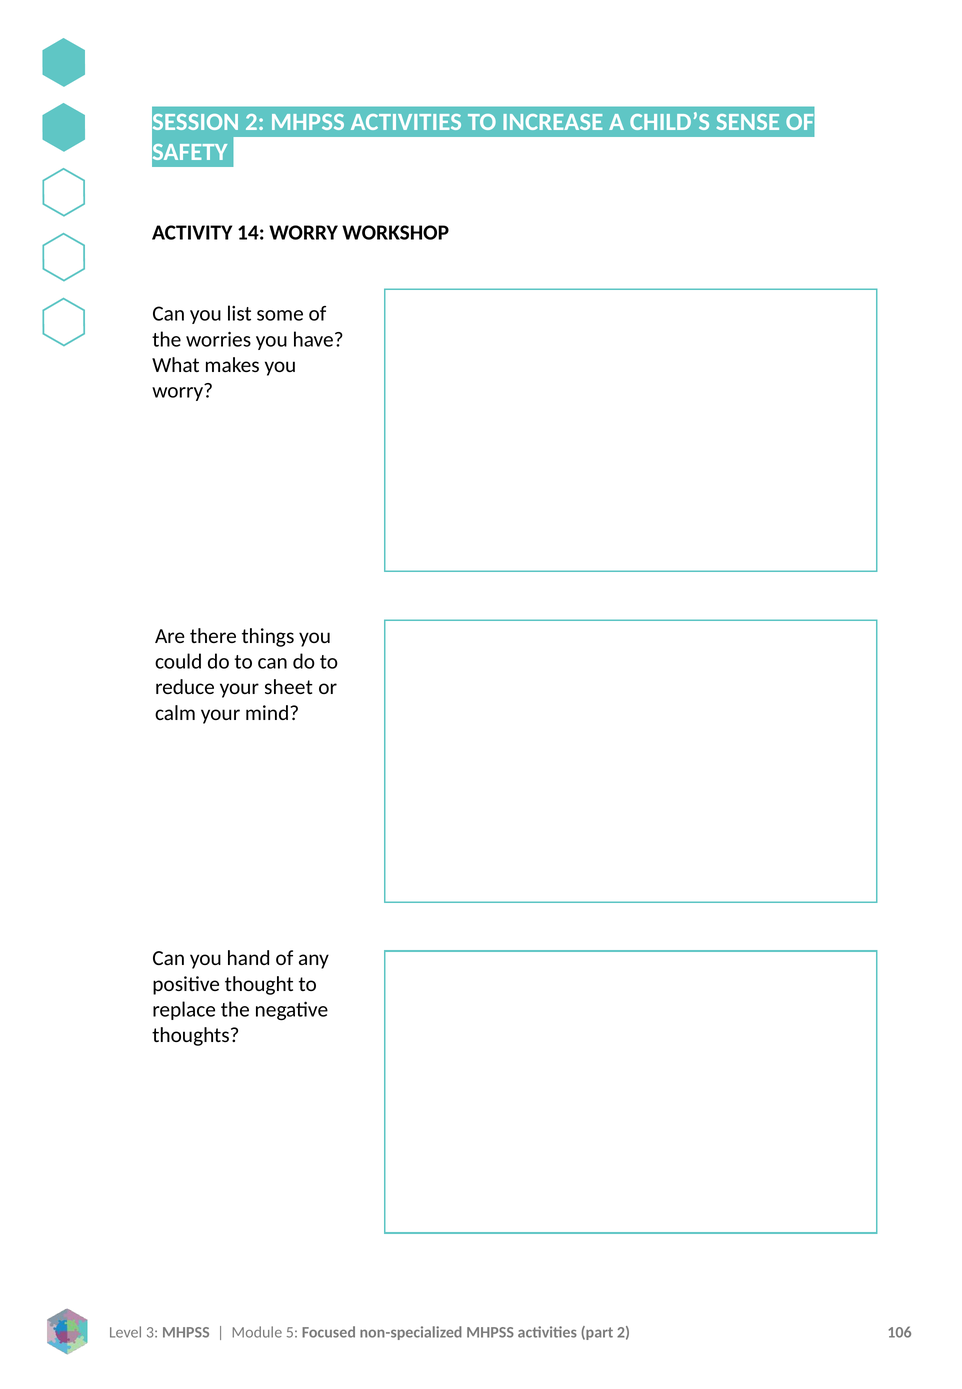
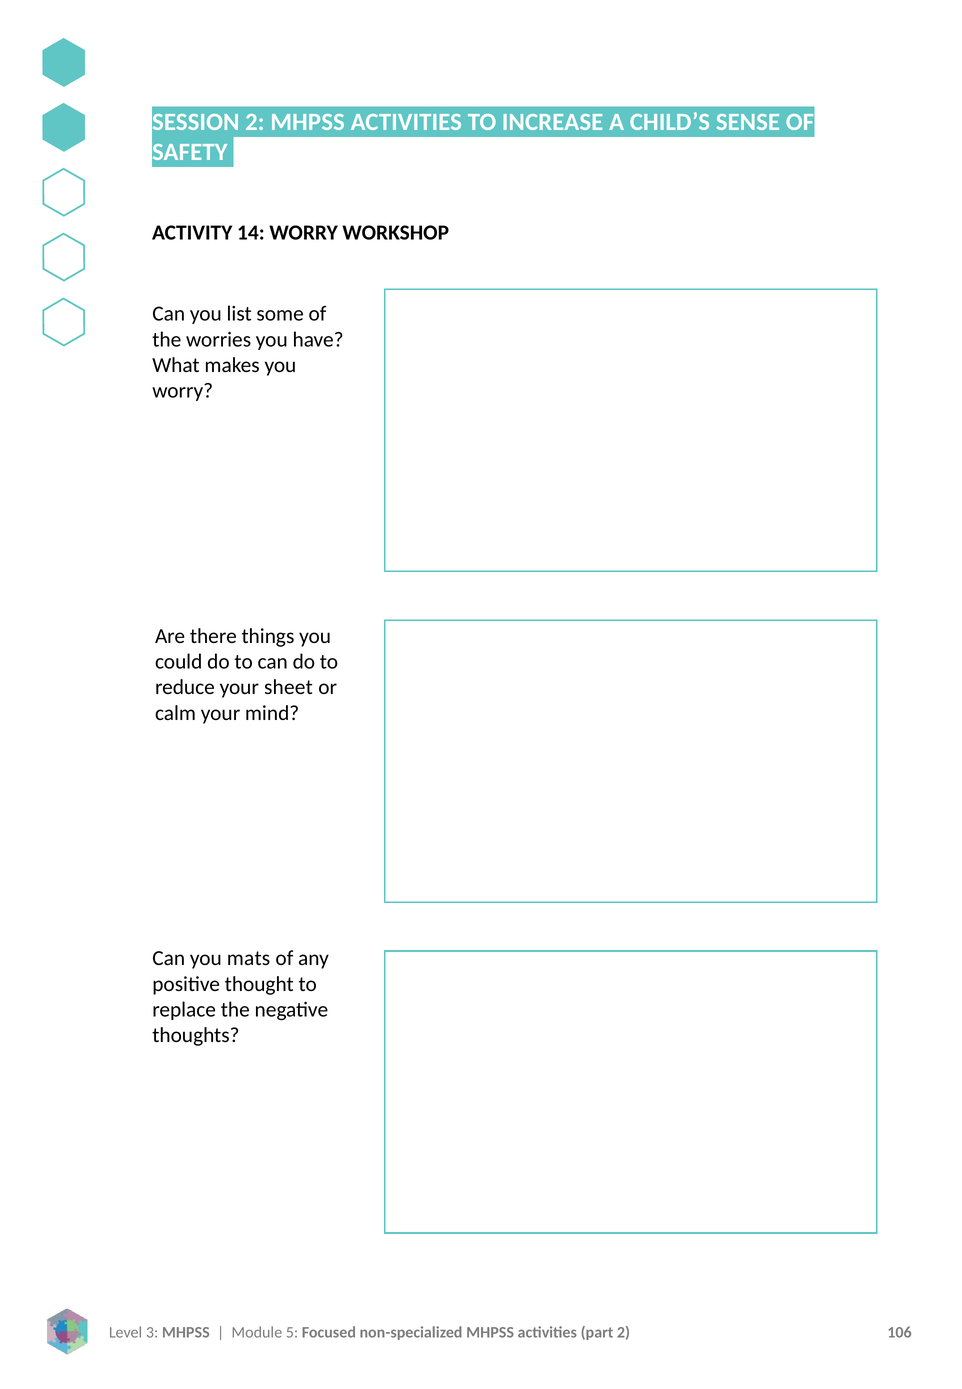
hand: hand -> mats (249, 959)
